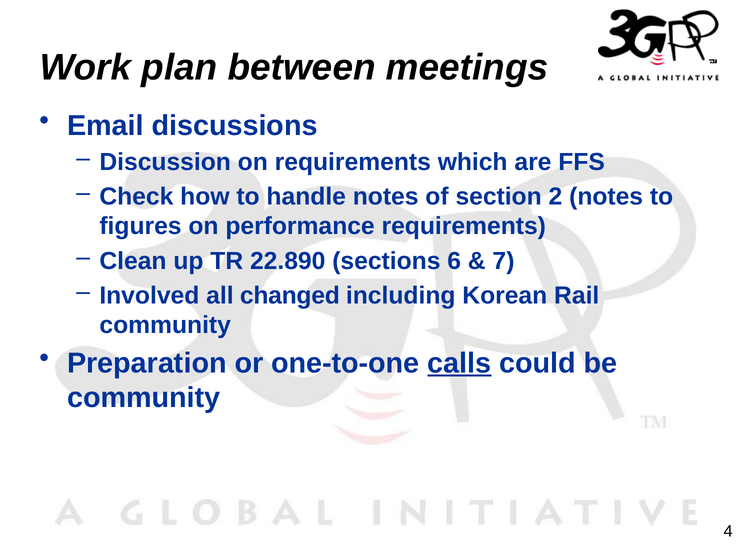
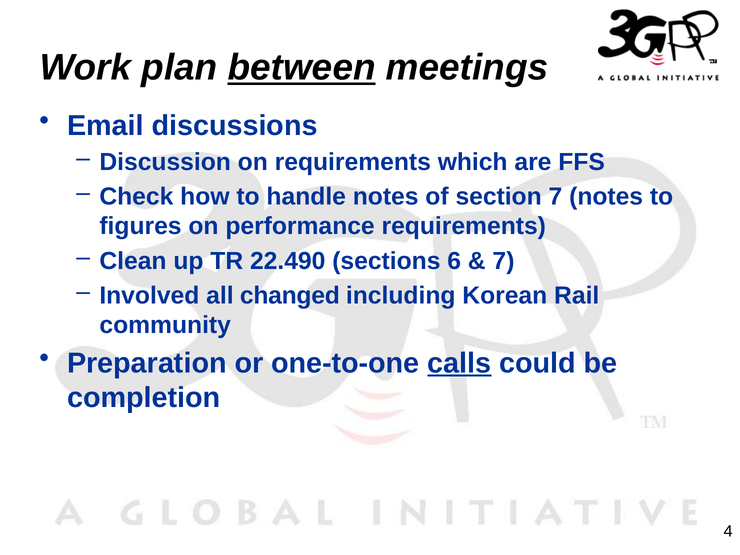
between underline: none -> present (302, 68)
section 2: 2 -> 7 (555, 197)
22.890: 22.890 -> 22.490 (288, 261)
community: community -> completion (144, 398)
